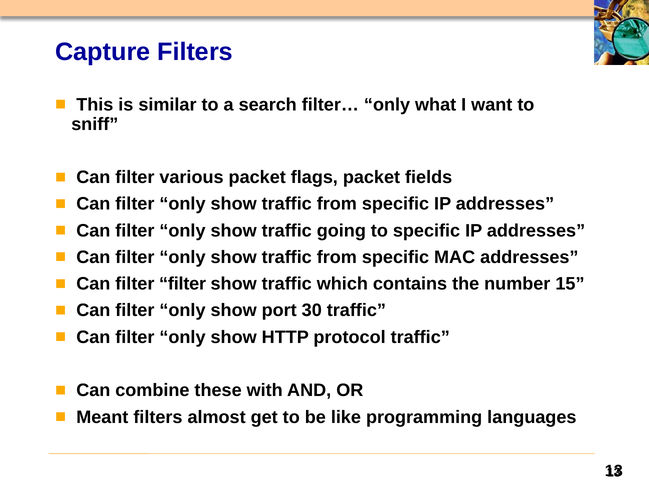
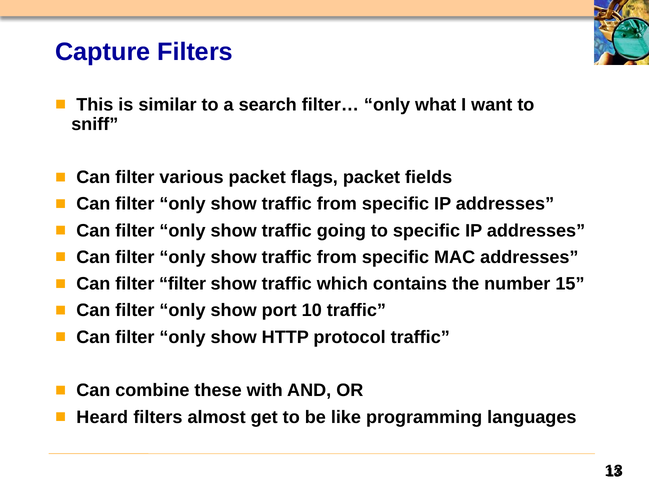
30: 30 -> 10 (312, 311)
Meant: Meant -> Heard (102, 418)
